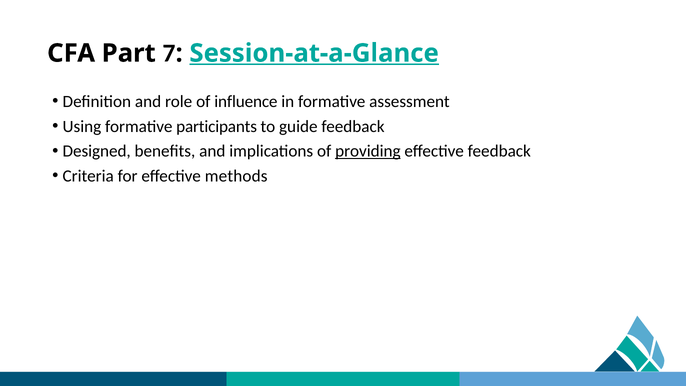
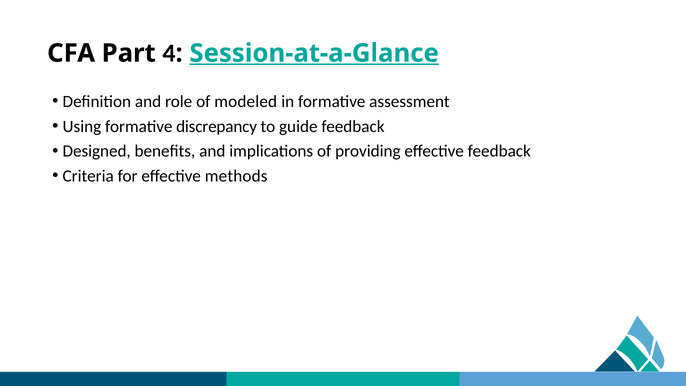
7: 7 -> 4 (169, 53)
influence: influence -> modeled (246, 102)
participants: participants -> discrepancy (217, 126)
providing underline: present -> none (368, 151)
